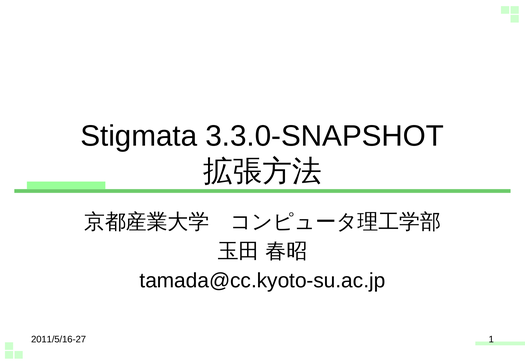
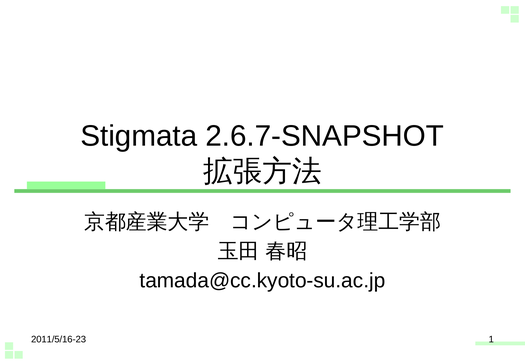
3.3.0-SNAPSHOT: 3.3.0-SNAPSHOT -> 2.6.7-SNAPSHOT (325, 136)
2011/5/16-27: 2011/5/16-27 -> 2011/5/16-23 (59, 340)
